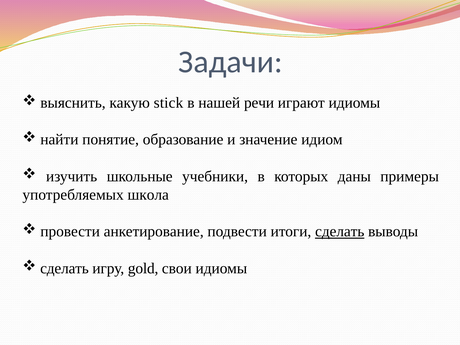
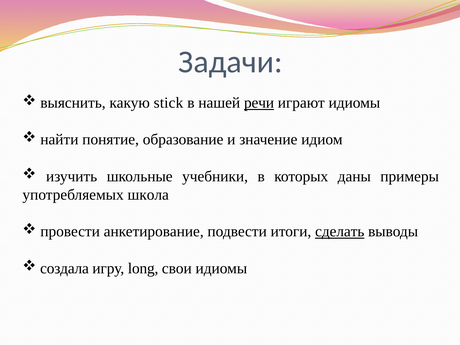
речи underline: none -> present (259, 103)
сделать: сделать -> создала (64, 268)
gold: gold -> long (143, 268)
